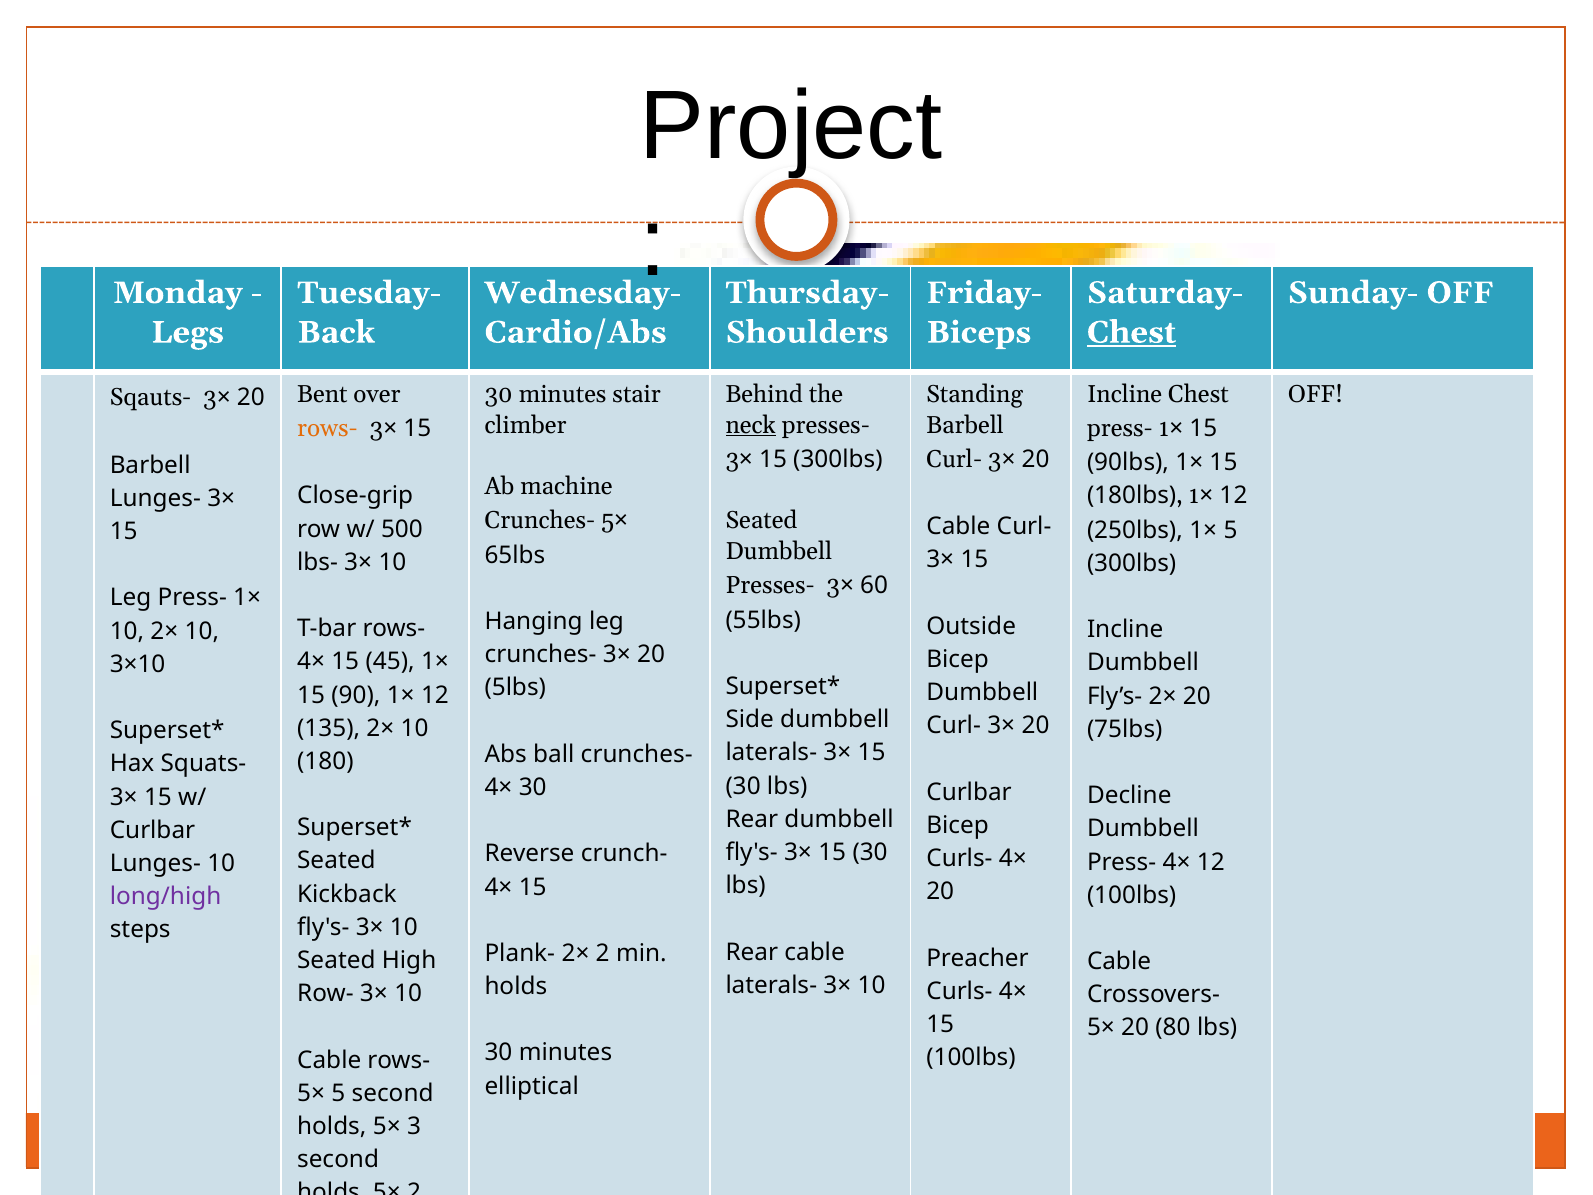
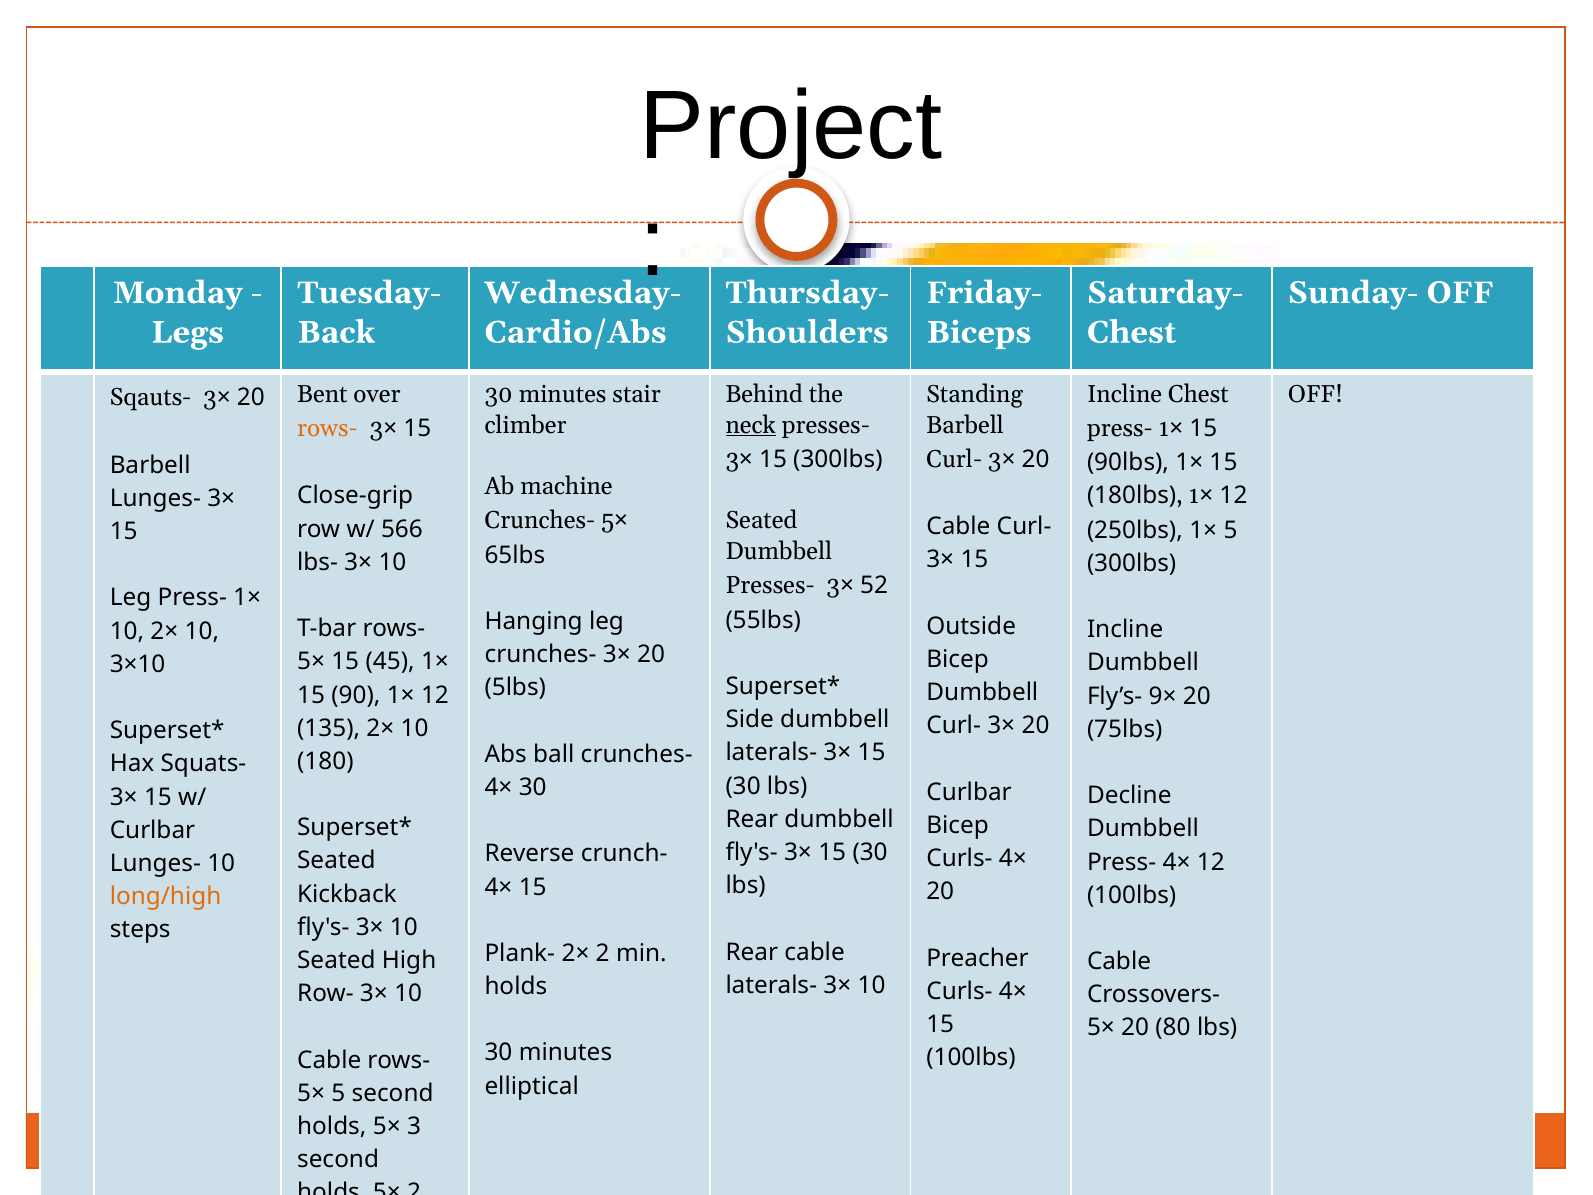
Chest underline: present -> none (1132, 332)
500: 500 -> 566 (402, 529)
60: 60 -> 52 (874, 586)
4×: 4× -> 5× (311, 662)
Fly’s- 2×: 2× -> 9× (1163, 696)
long/high colour: purple -> orange (166, 896)
